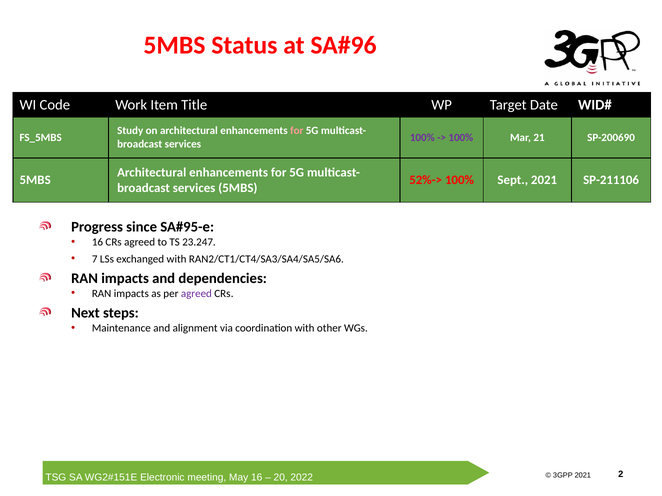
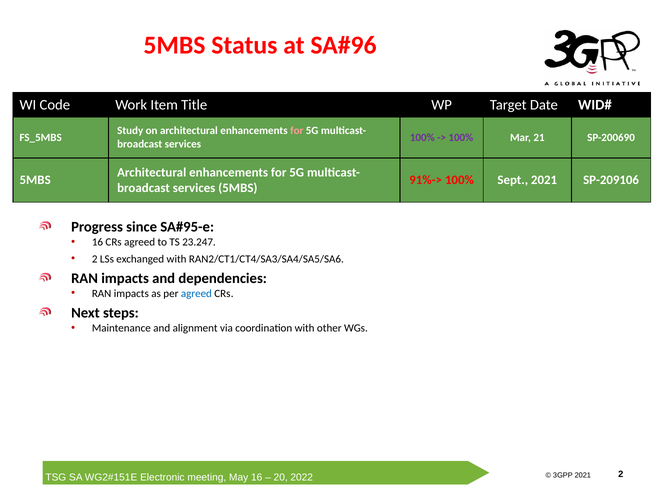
52%->: 52%-> -> 91%-> (426, 180)
SP-211106: SP-211106 -> SP-209106 (611, 180)
7: 7 -> 2 (95, 259)
agreed colour: purple -> blue (196, 294)
